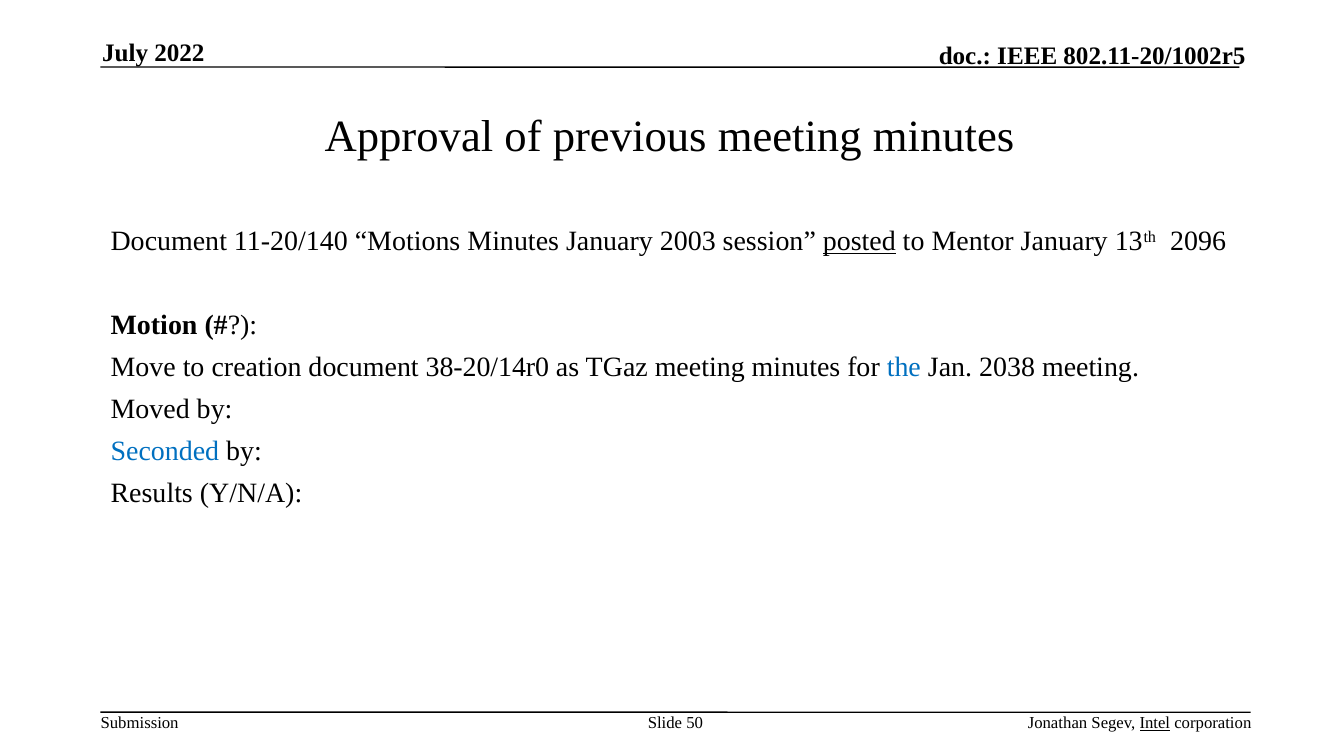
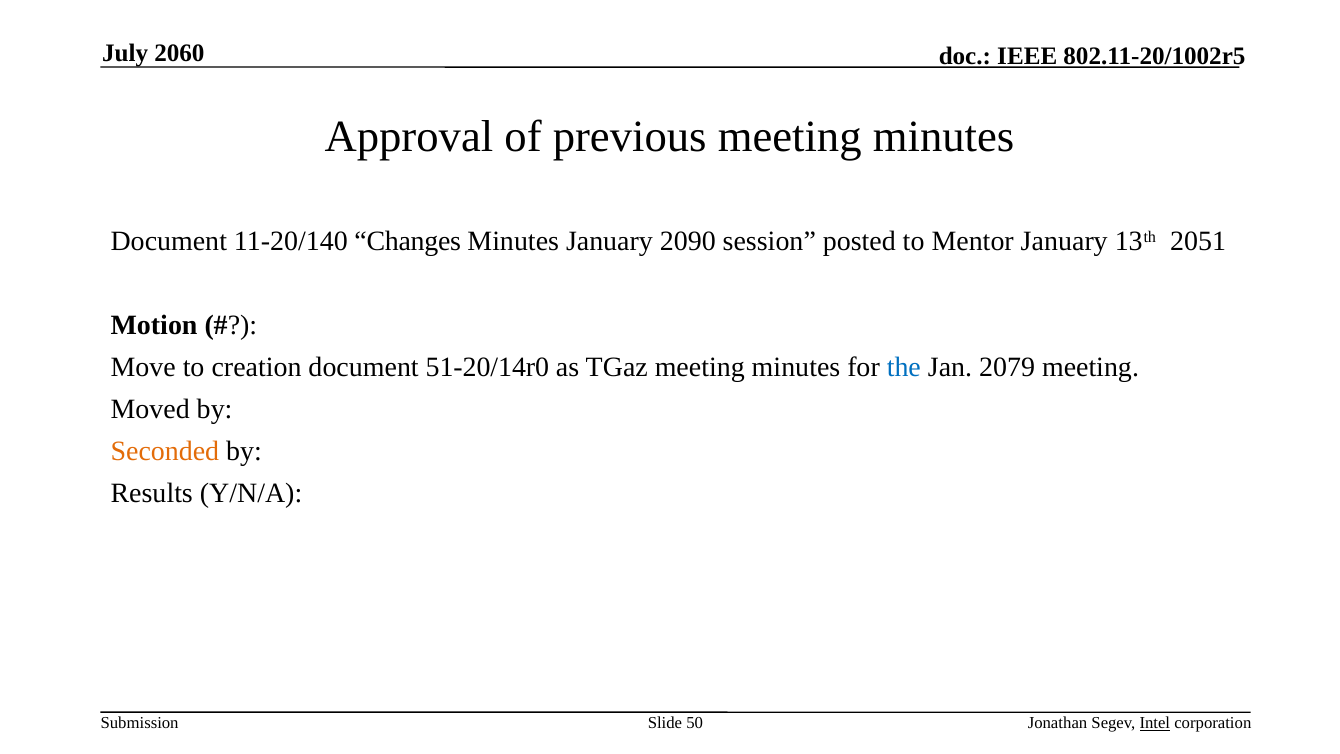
2022: 2022 -> 2060 (179, 53)
Motions: Motions -> Changes (408, 242)
2003: 2003 -> 2090 (688, 242)
posted underline: present -> none (859, 242)
2096: 2096 -> 2051 (1198, 242)
38-20/14r0: 38-20/14r0 -> 51-20/14r0 (487, 367)
2038: 2038 -> 2079 (1007, 367)
Seconded colour: blue -> orange (165, 451)
